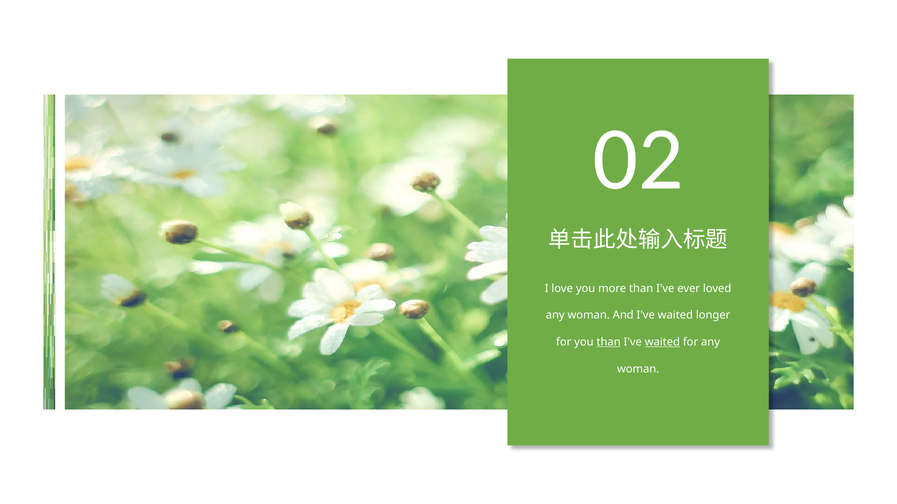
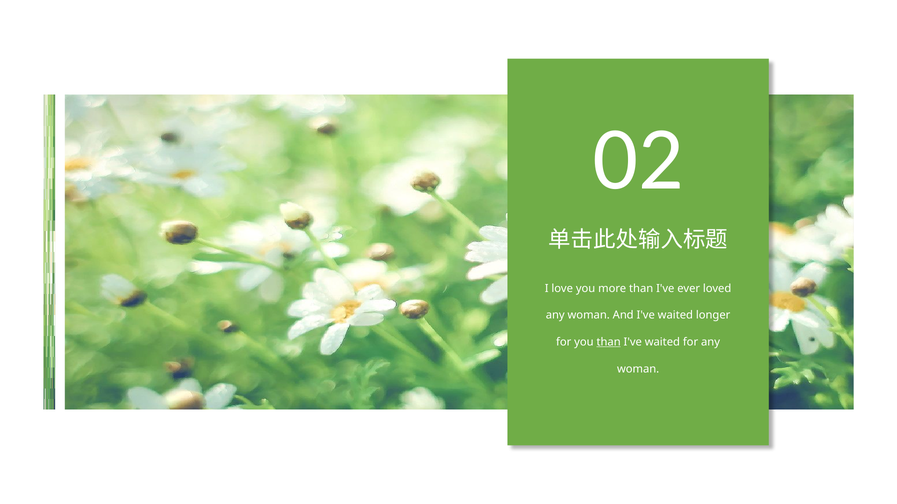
waited underline: present -> none (662, 342)
